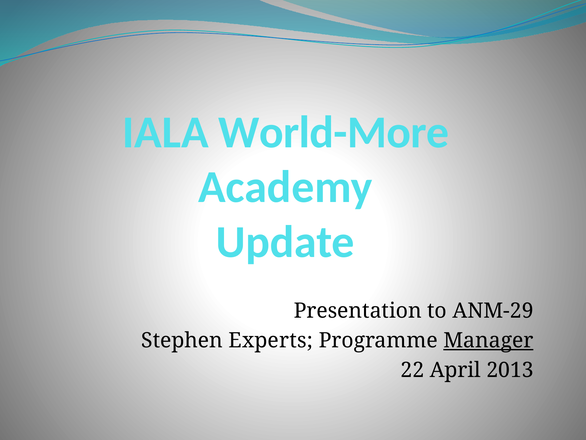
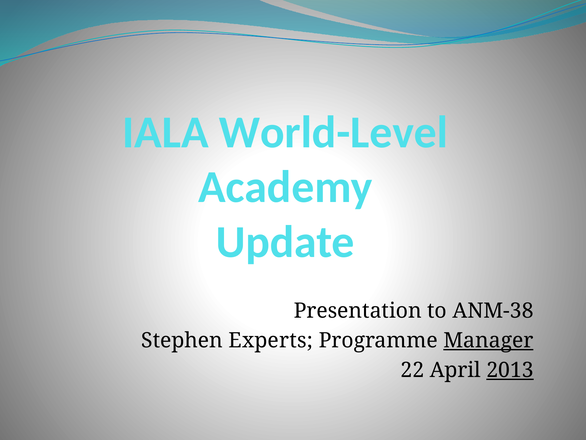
World-More: World-More -> World-Level (333, 132)
ANM-29: ANM-29 -> ANM-38 (493, 311)
2013 underline: none -> present (510, 370)
